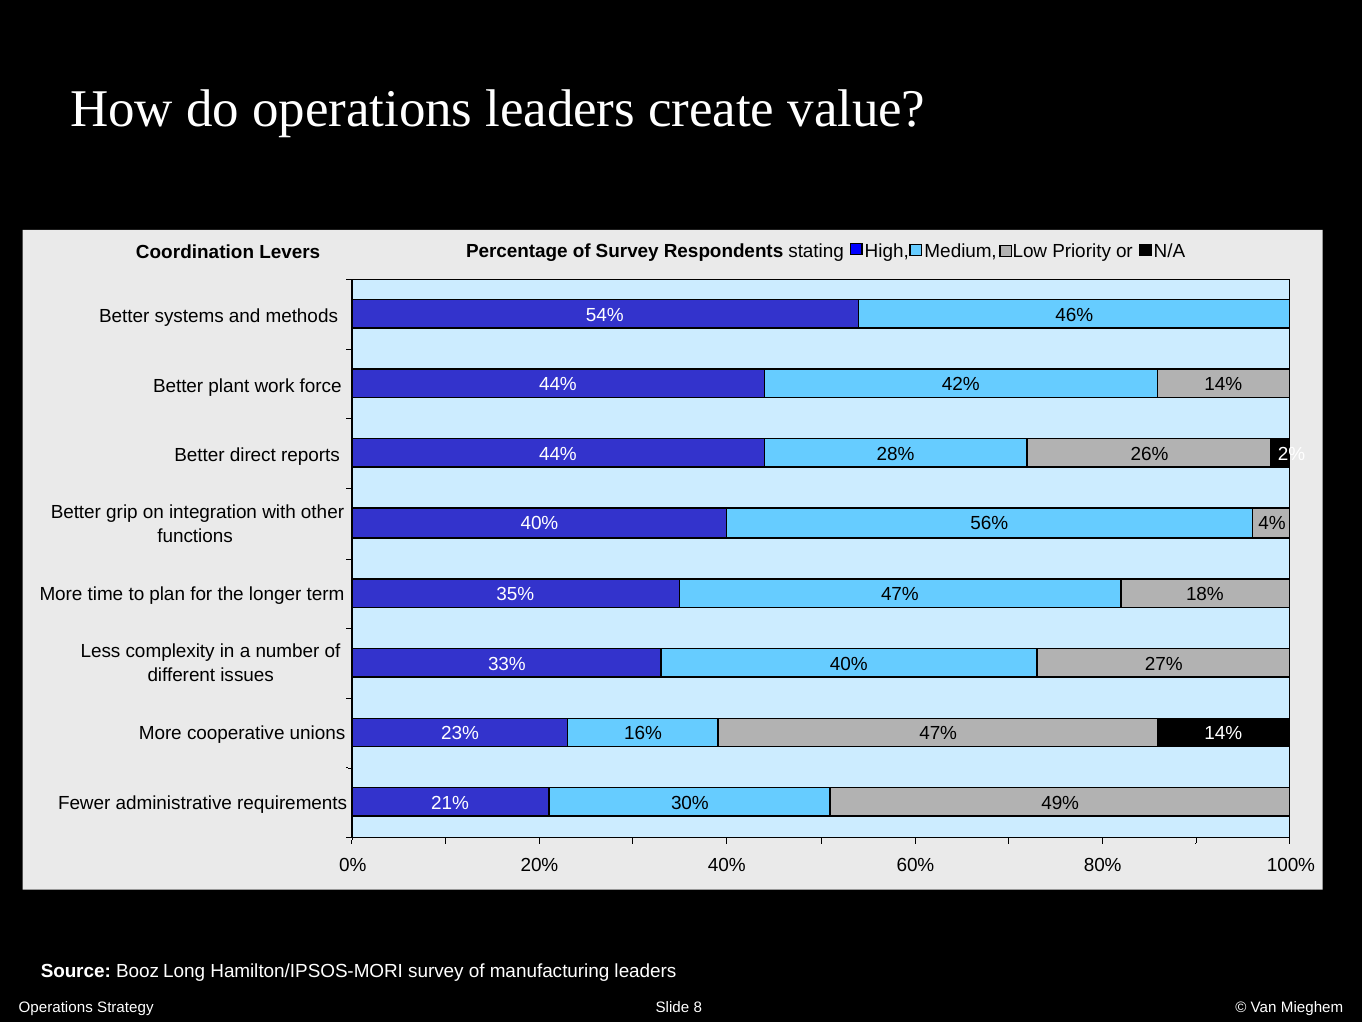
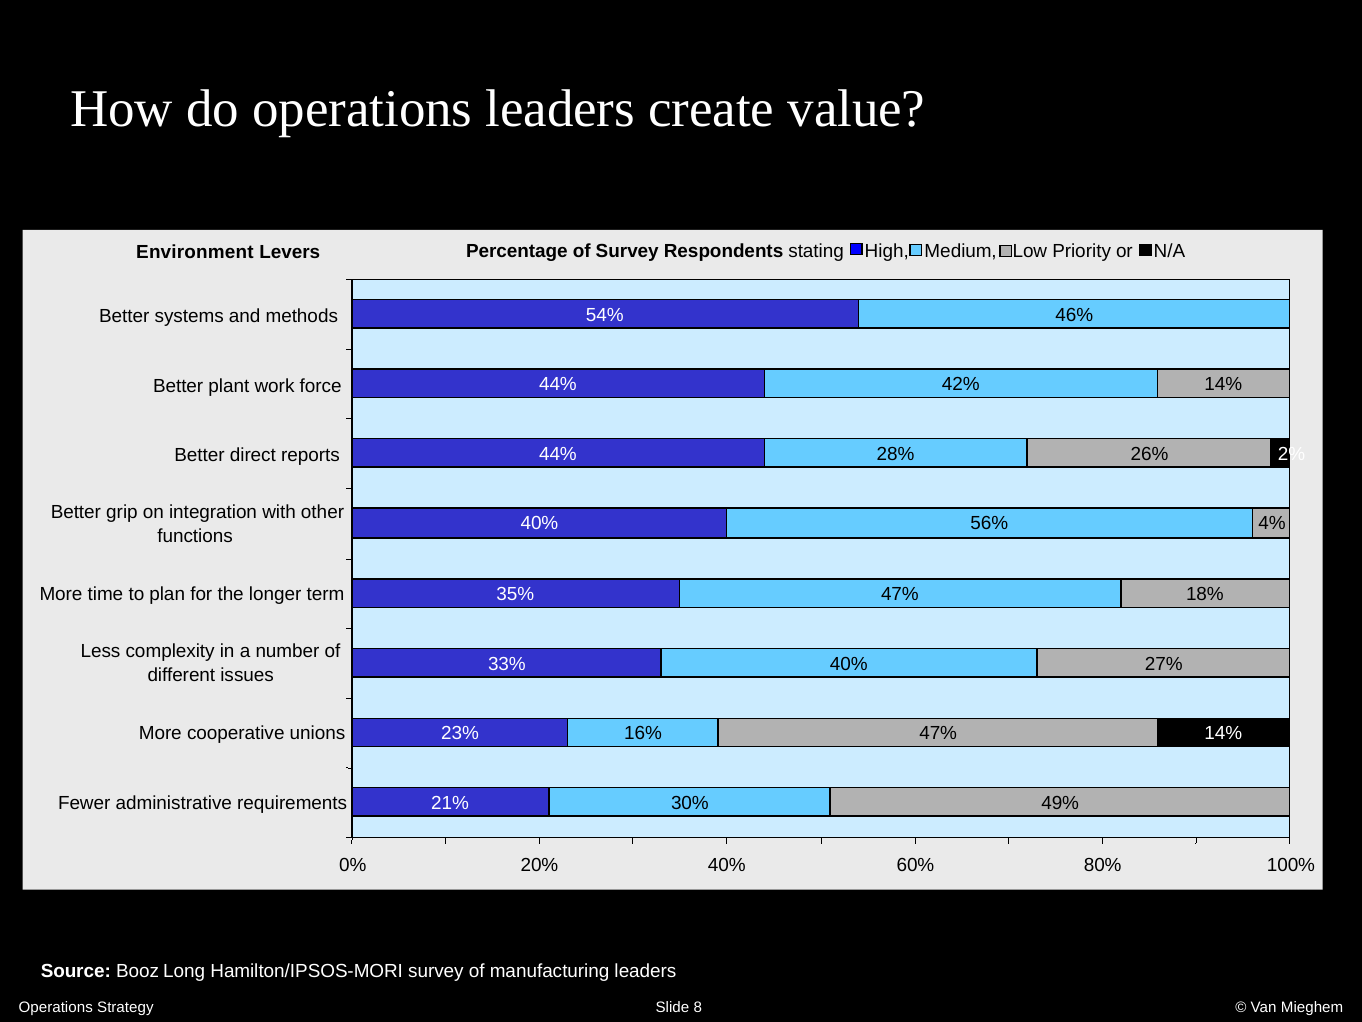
Coordination: Coordination -> Environment (195, 252)
